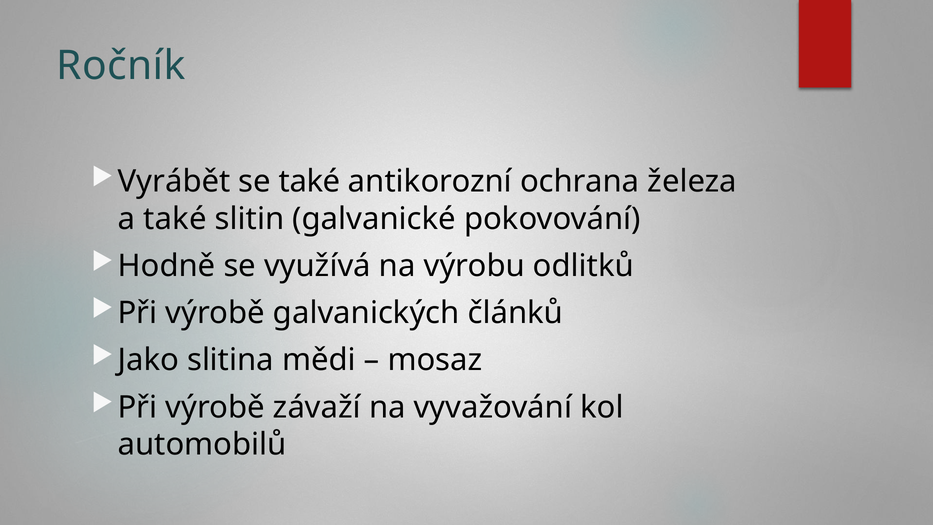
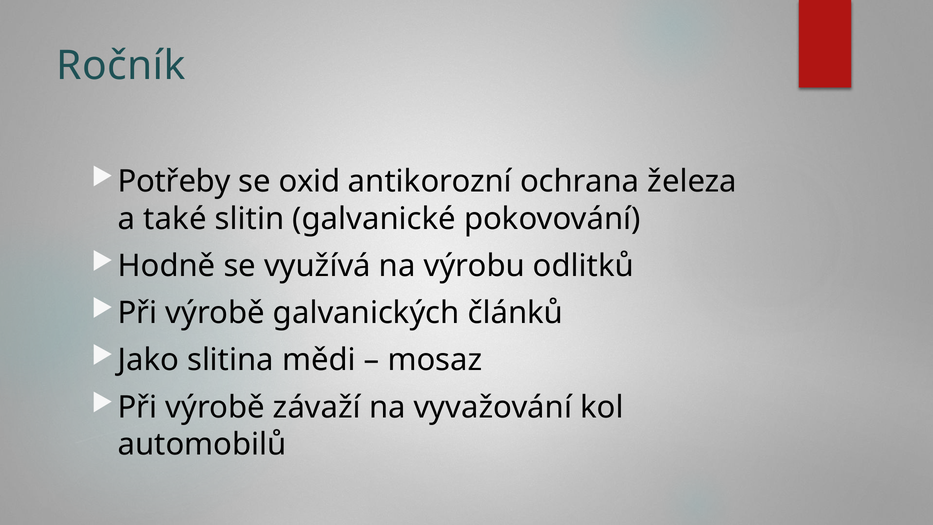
Vyrábět: Vyrábět -> Potřeby (174, 181)
se také: také -> oxid (310, 181)
